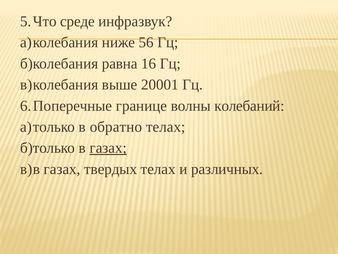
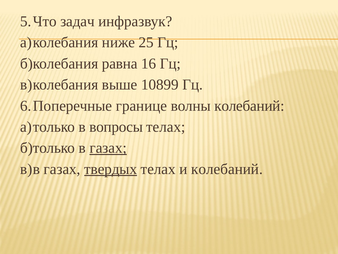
среде: среде -> задач (77, 21)
56: 56 -> 25 (146, 42)
20001: 20001 -> 10899 (160, 85)
обратно: обратно -> вопросы (116, 127)
твердых underline: none -> present (111, 169)
и различных: различных -> колебаний (227, 169)
